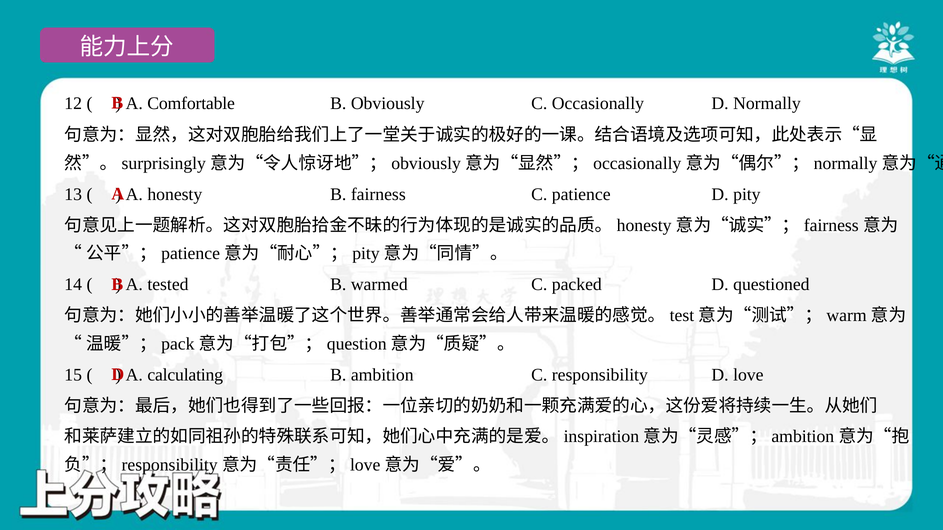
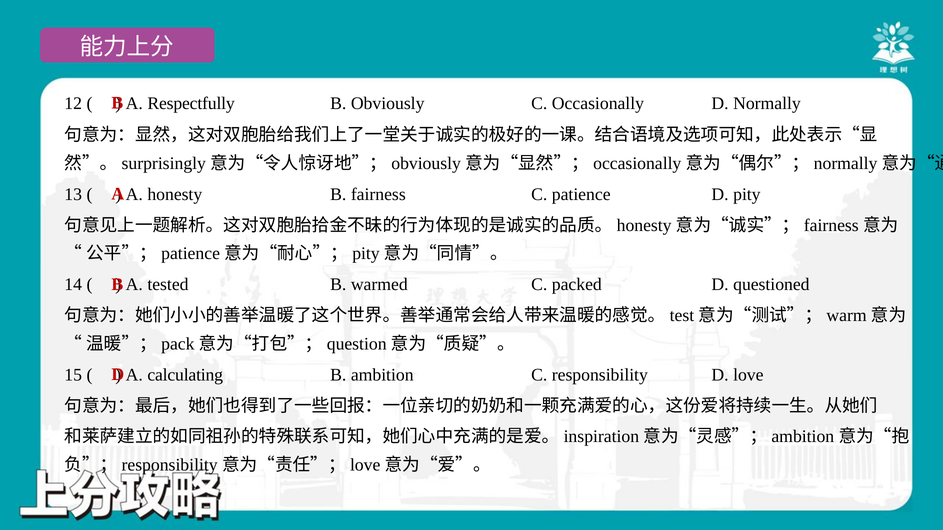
Comfortable: Comfortable -> Respectfully (191, 104)
